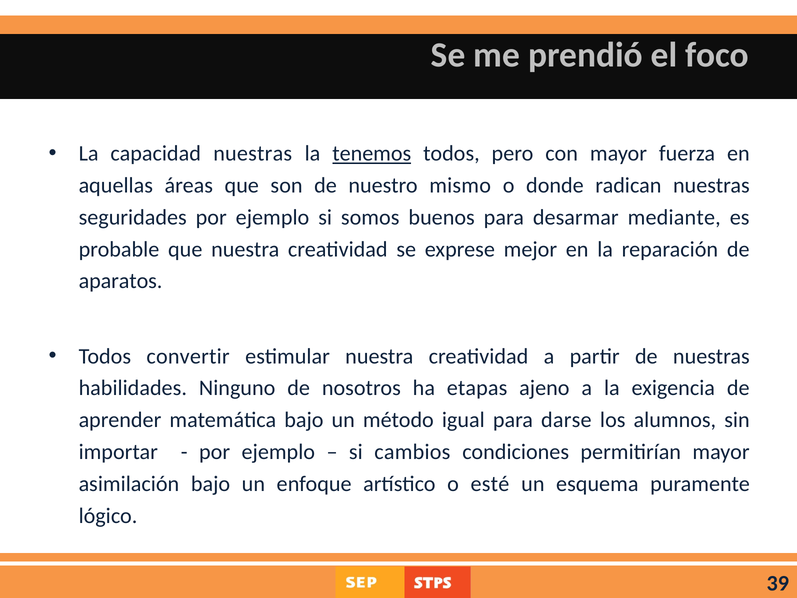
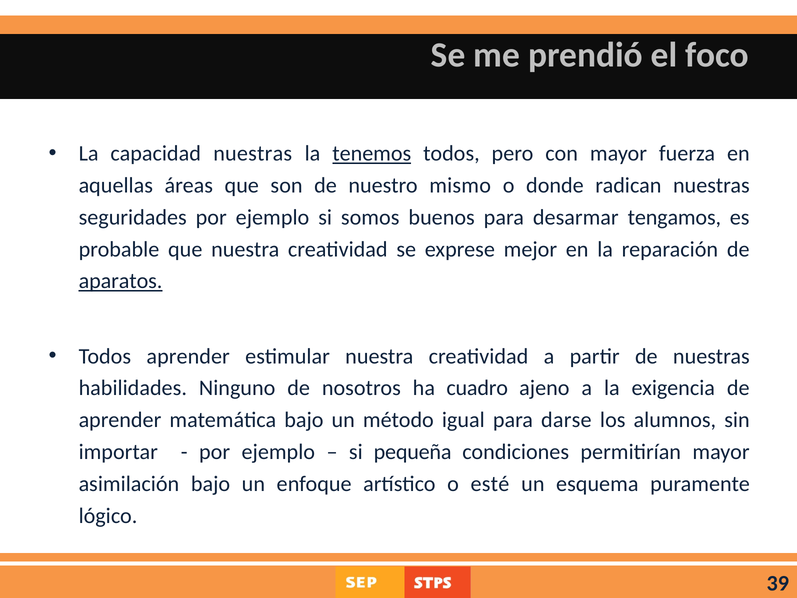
mediante: mediante -> tengamos (674, 217)
aparatos underline: none -> present (121, 281)
Todos convertir: convertir -> aprender (188, 356)
etapas: etapas -> cuadro (477, 388)
cambios: cambios -> pequeña (413, 452)
